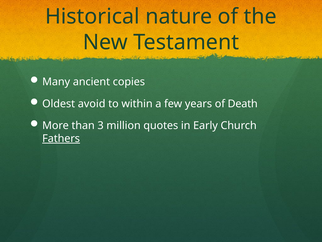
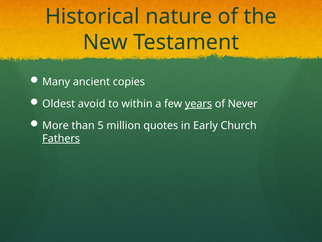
years underline: none -> present (198, 104)
Death: Death -> Never (243, 104)
3: 3 -> 5 (101, 125)
